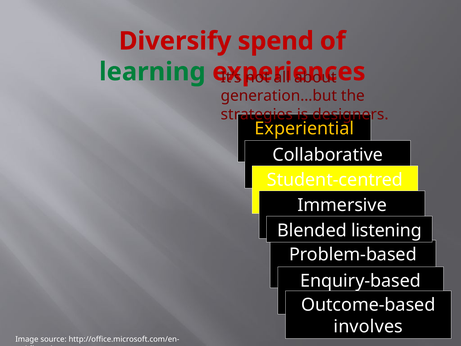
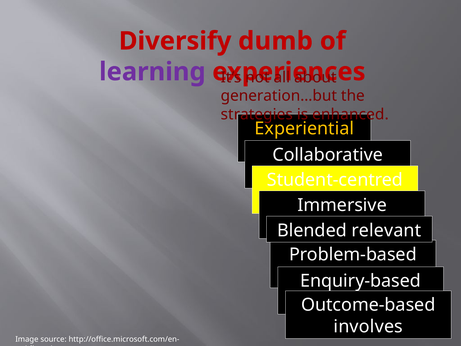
spend: spend -> dumb (276, 41)
learning colour: green -> purple (152, 72)
designers: designers -> enhanced (350, 114)
listening: listening -> relevant (386, 230)
